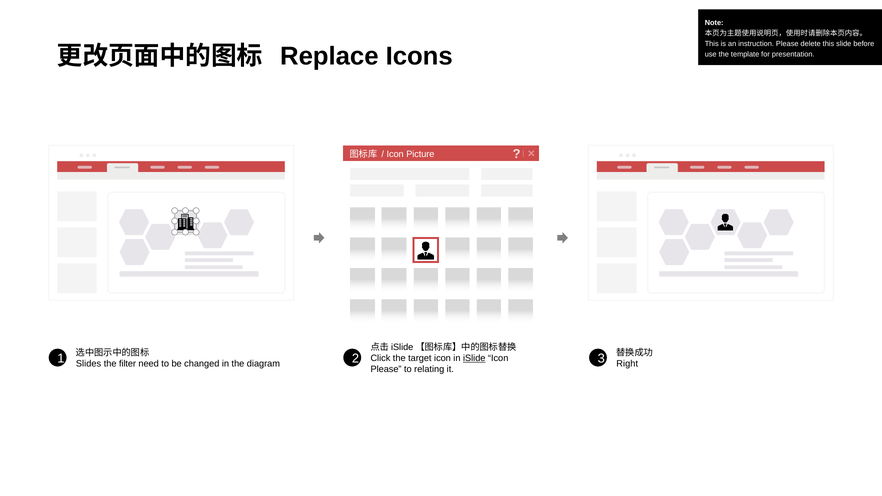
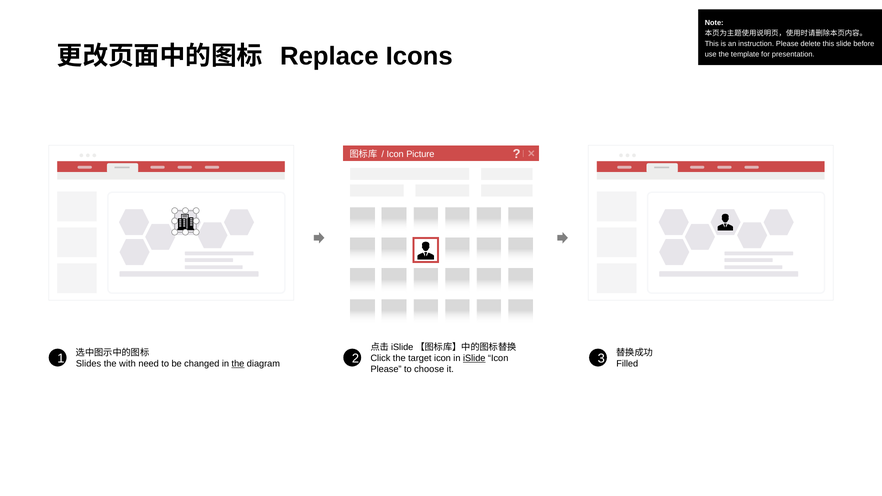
filter: filter -> with (127, 364)
the underline: none -> present (238, 364)
Right: Right -> Filled (627, 364)
relating: relating -> choose (429, 369)
